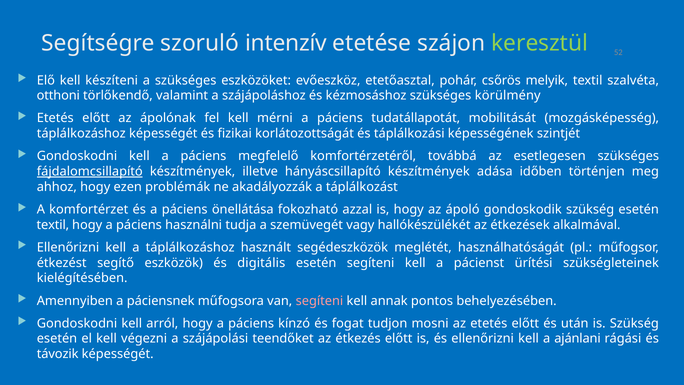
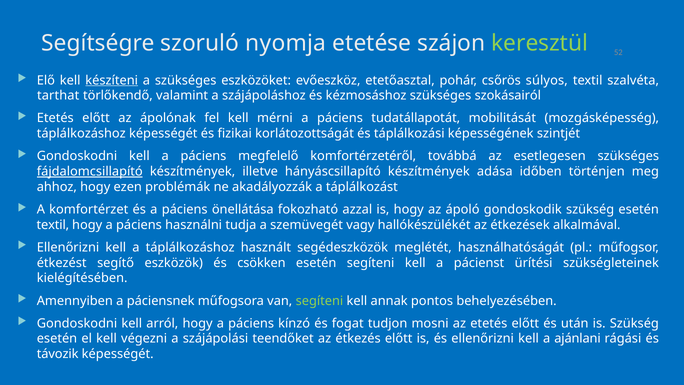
intenzív: intenzív -> nyomja (286, 43)
készíteni underline: none -> present (112, 80)
melyik: melyik -> súlyos (547, 80)
otthoni: otthoni -> tarthat (58, 96)
körülmény: körülmény -> szokásairól (508, 96)
digitális: digitális -> csökken (261, 263)
segíteni colour: pink -> light green (319, 301)
